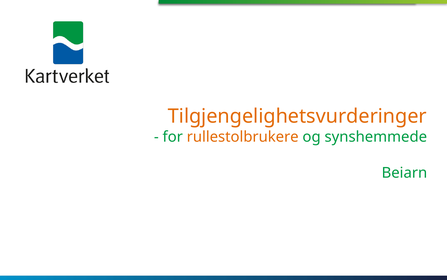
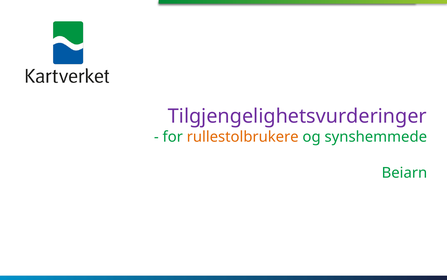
Tilgjengelighetsvurderinger colour: orange -> purple (297, 116)
